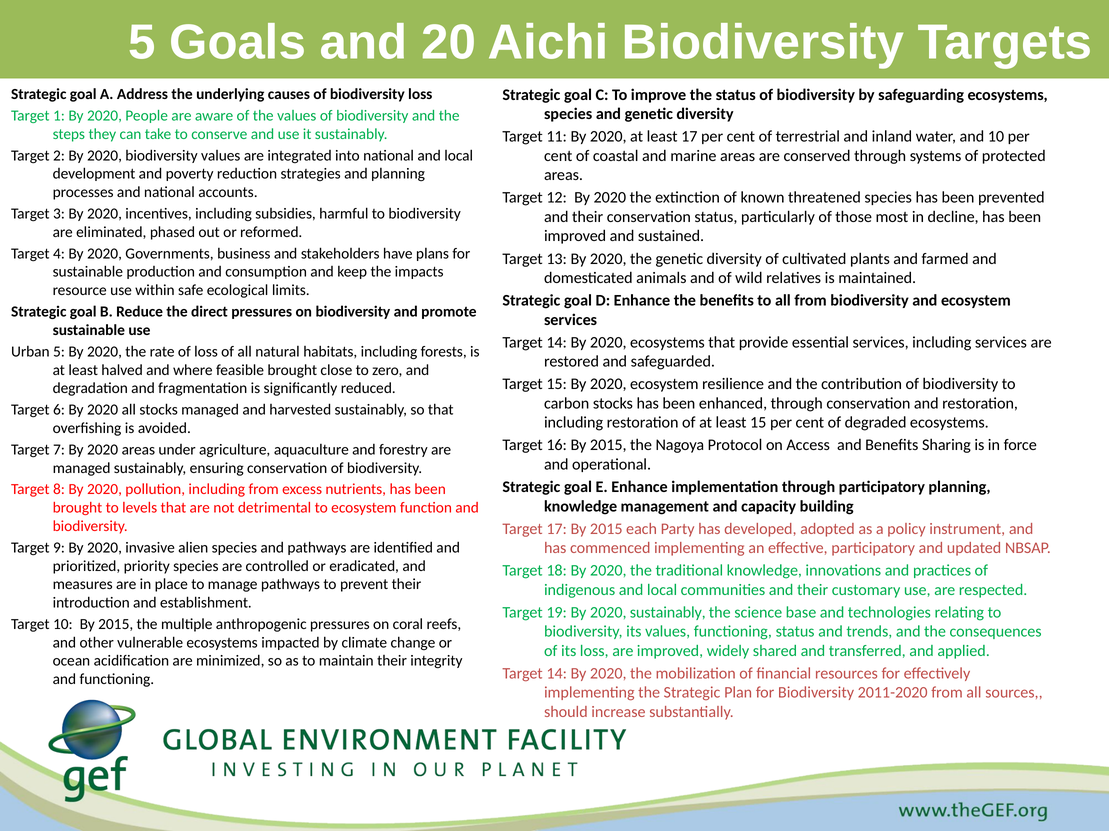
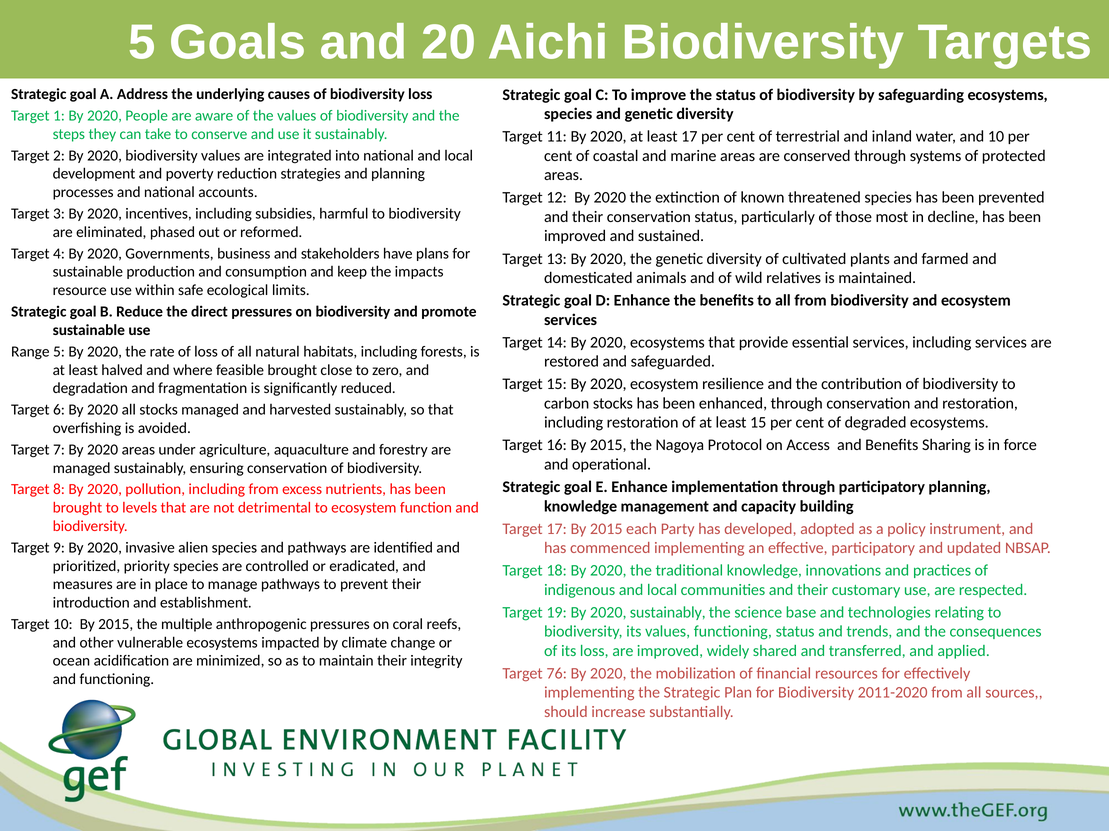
Urban: Urban -> Range (30, 352)
14: 14 -> 76 (557, 674)
